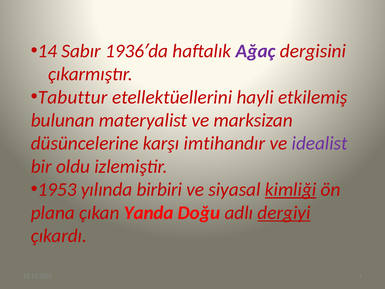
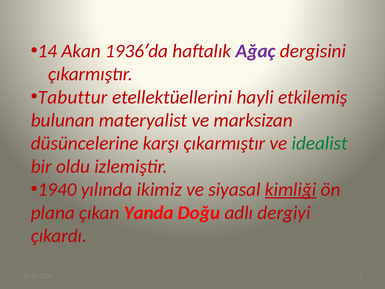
Sabır: Sabır -> Akan (81, 51)
karşı imtihandır: imtihandır -> çıkarmıştır (225, 143)
idealist colour: purple -> green (320, 143)
1953: 1953 -> 1940 (57, 189)
birbiri: birbiri -> ikimiz (159, 189)
dergiyi underline: present -> none (284, 213)
